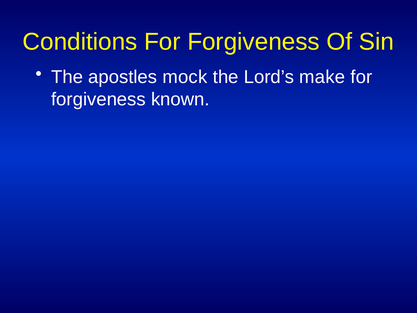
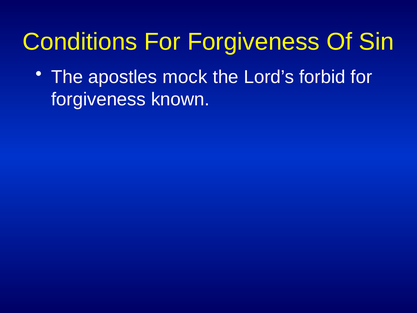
make: make -> forbid (322, 77)
